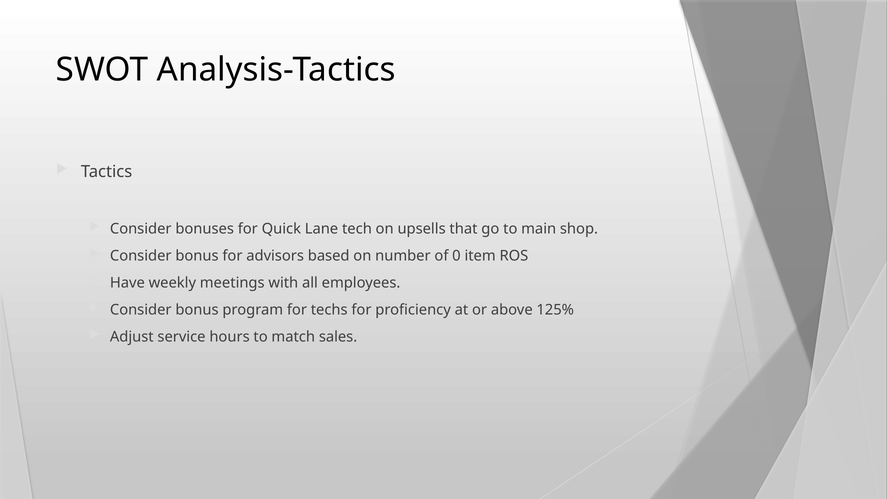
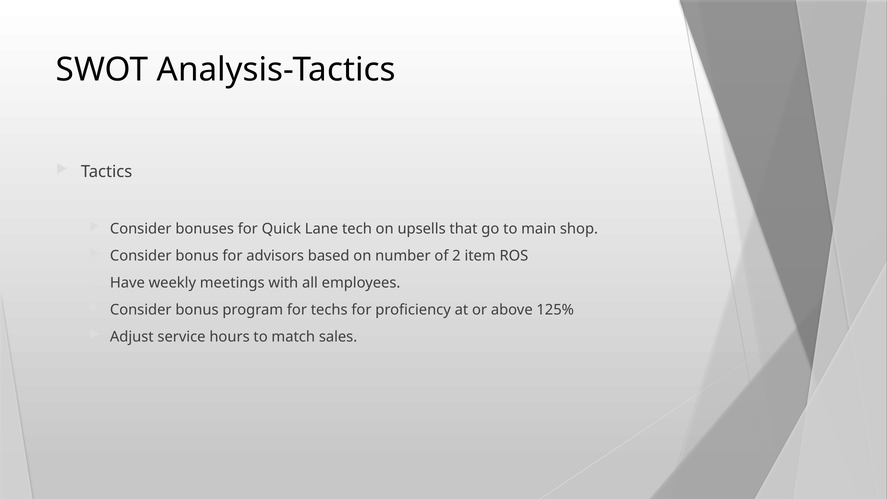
0: 0 -> 2 (456, 256)
